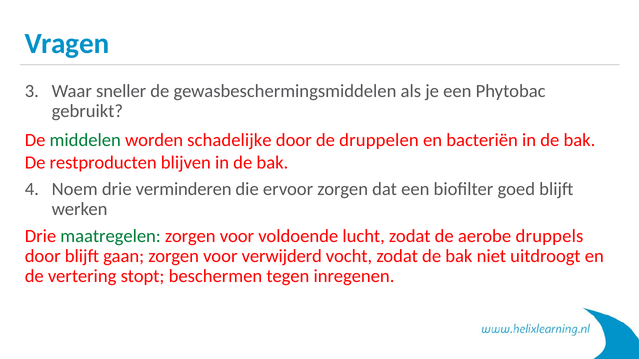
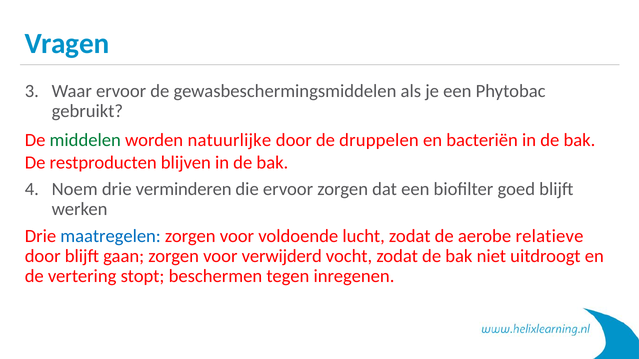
Waar sneller: sneller -> ervoor (121, 91)
schadelijke: schadelijke -> natuurlijke (229, 140)
maatregelen colour: green -> blue (111, 236)
druppels: druppels -> relatieve (549, 236)
